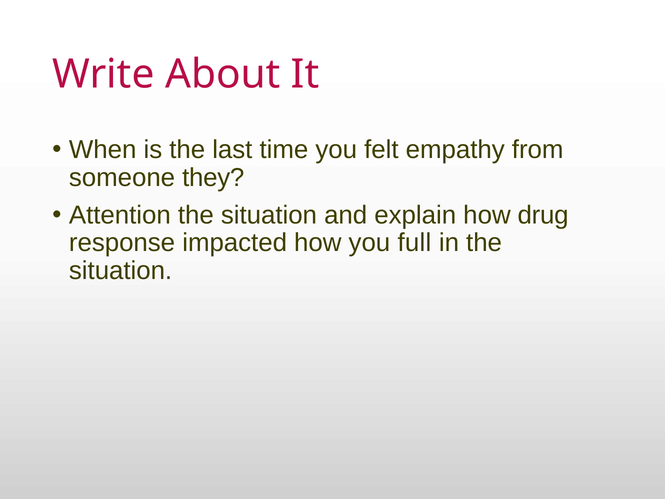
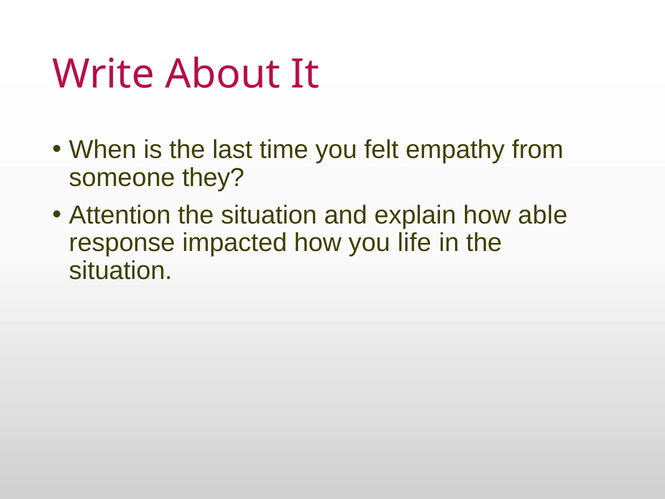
drug: drug -> able (543, 215)
full: full -> life (414, 243)
